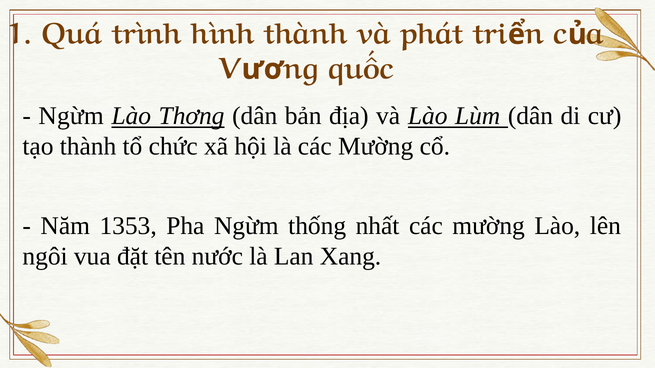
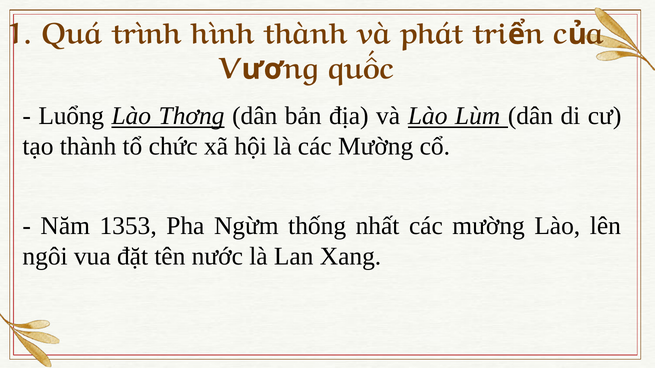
Ngừm: Ngừm -> Luổng (71, 116)
